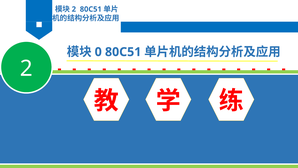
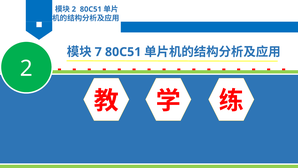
0: 0 -> 7 (98, 52)
